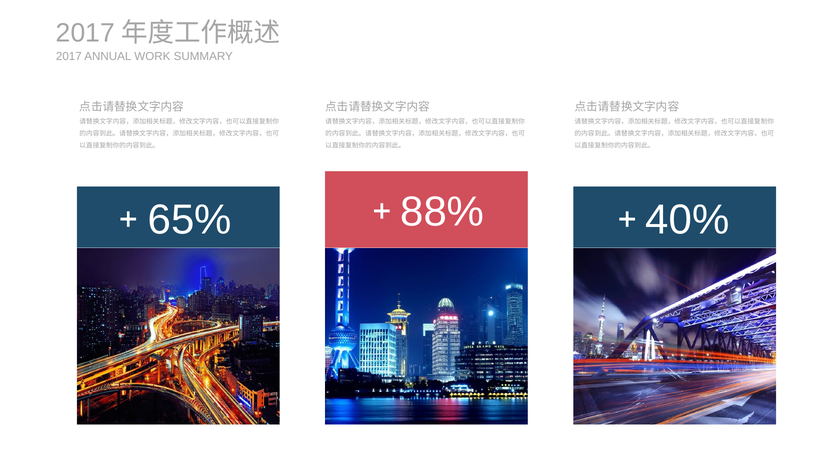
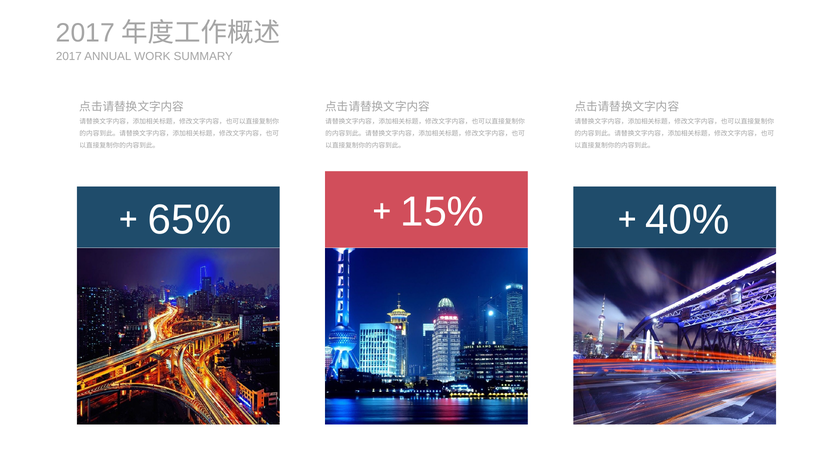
88%: 88% -> 15% (442, 212)
